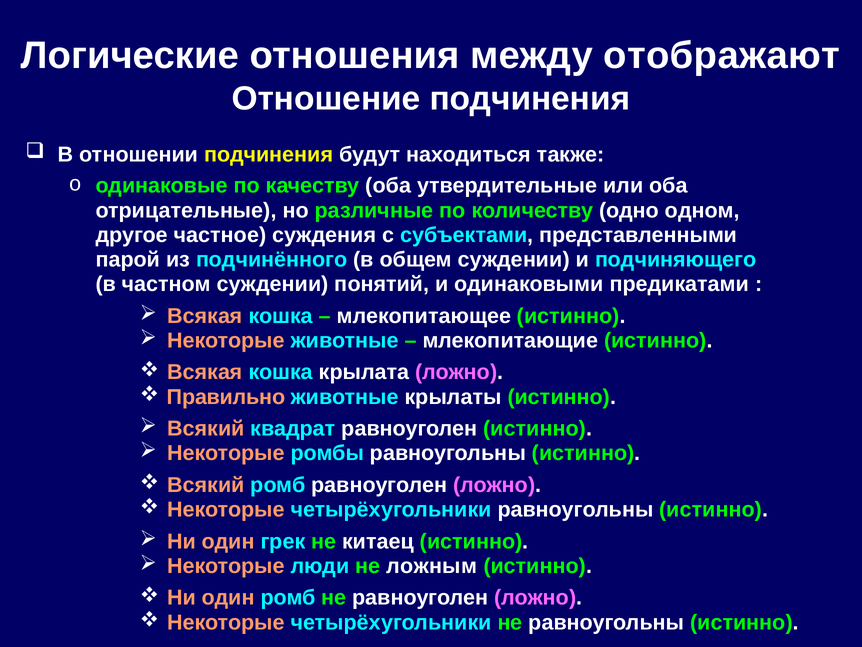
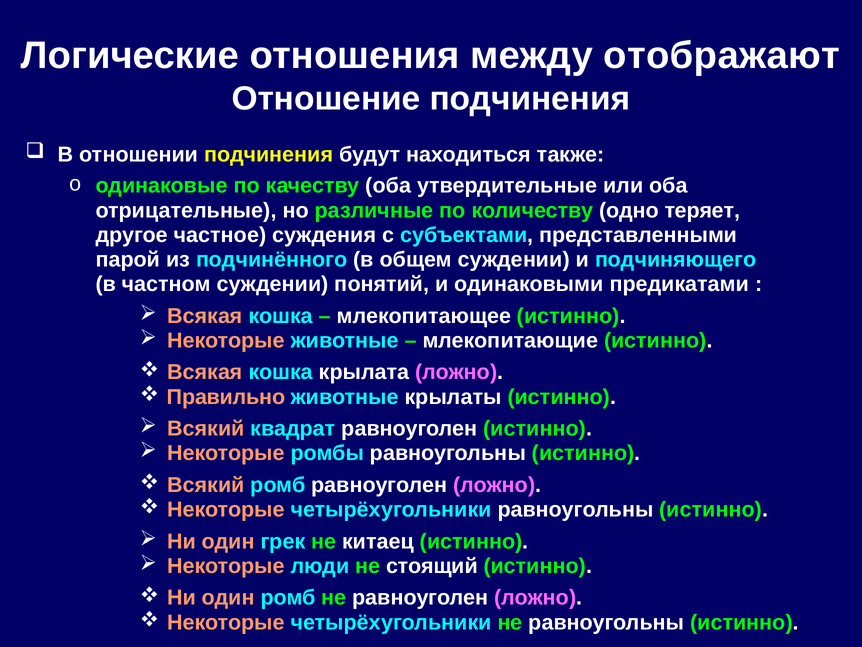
одном: одном -> теряет (702, 210)
ложным: ложным -> стоящий (432, 566)
